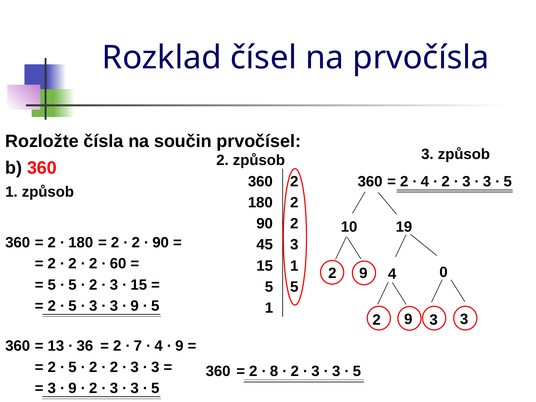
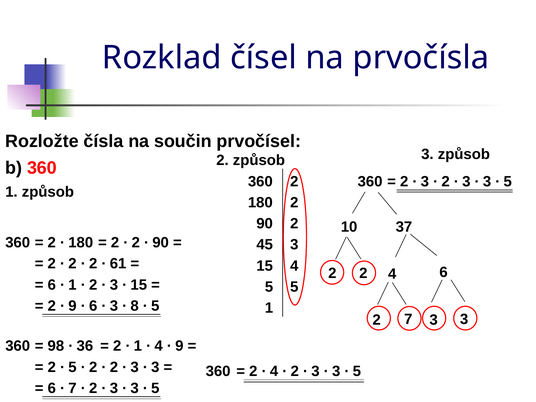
4: 4 -> 3 (425, 181)
19: 19 -> 37 (404, 227)
60: 60 -> 61 (118, 264)
15 1: 1 -> 4 (294, 266)
9: 9 -> 2 (363, 273)
4 0: 0 -> 6 (444, 272)
5: 5 -> 6 (52, 285)
5: 5 -> 1 (72, 285)
5: 5 -> 9 (72, 306)
3: 3 -> 6 (93, 306)
9: 9 -> 8 (135, 306)
9: 9 -> 7 (408, 319)
13: 13 -> 98 (56, 346)
7: 7 -> 1 (138, 346)
8: 8 -> 4 (274, 371)
3: 3 -> 6 (52, 388)
9: 9 -> 7 (72, 388)
